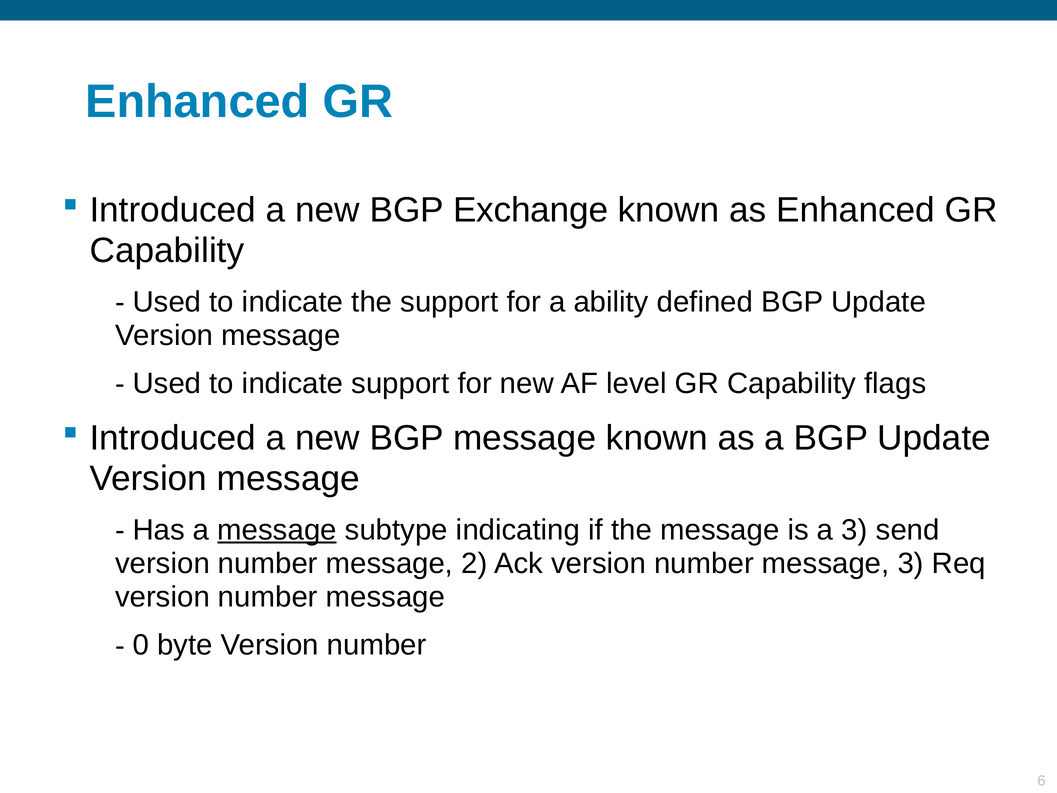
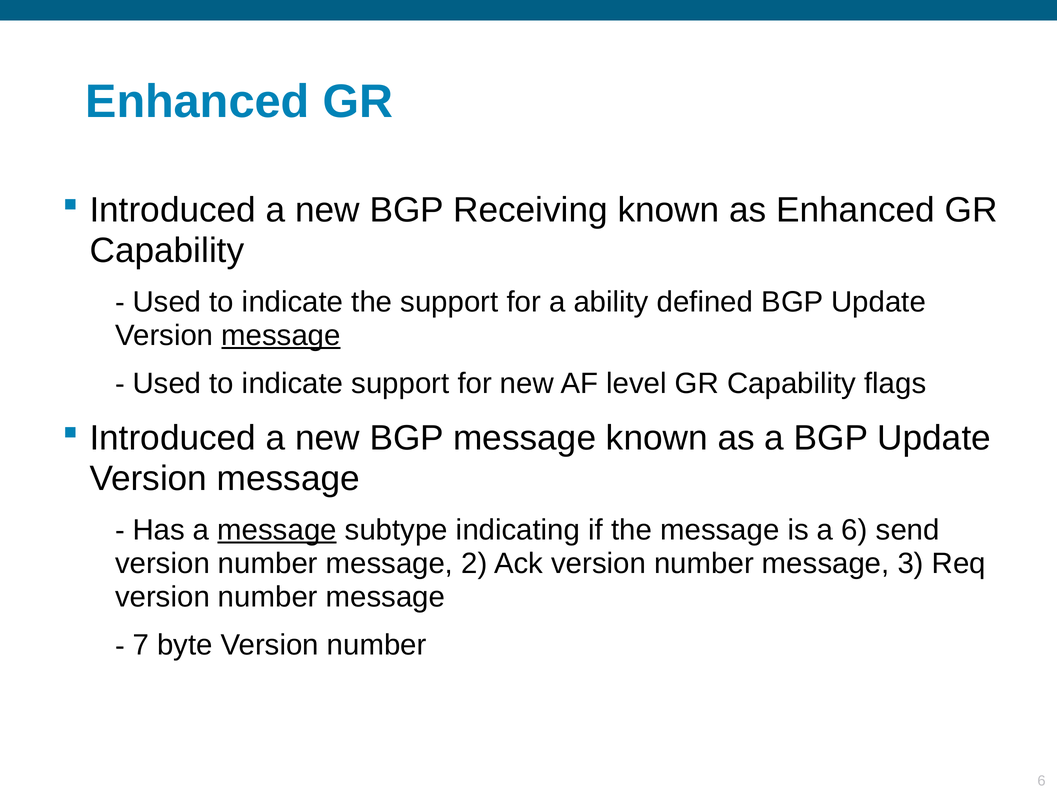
Exchange: Exchange -> Receiving (531, 210)
message underline: none -> present (281, 335)
a 3: 3 -> 6 (855, 530)
0: 0 -> 7 (141, 645)
